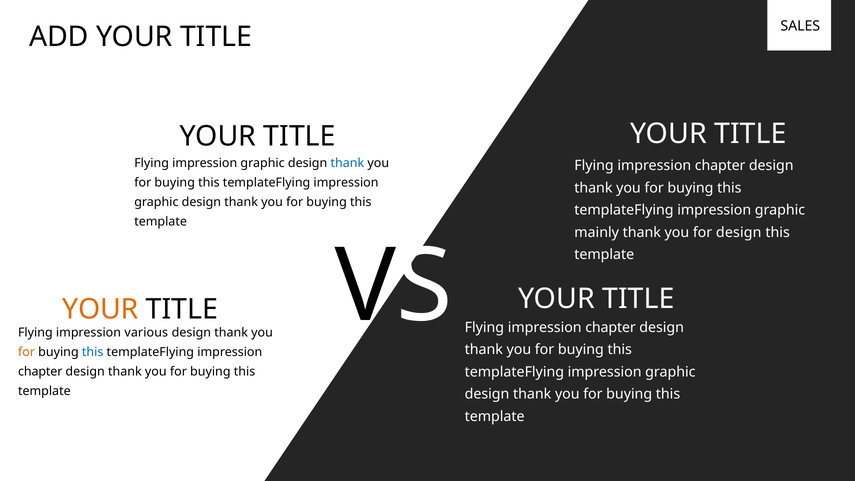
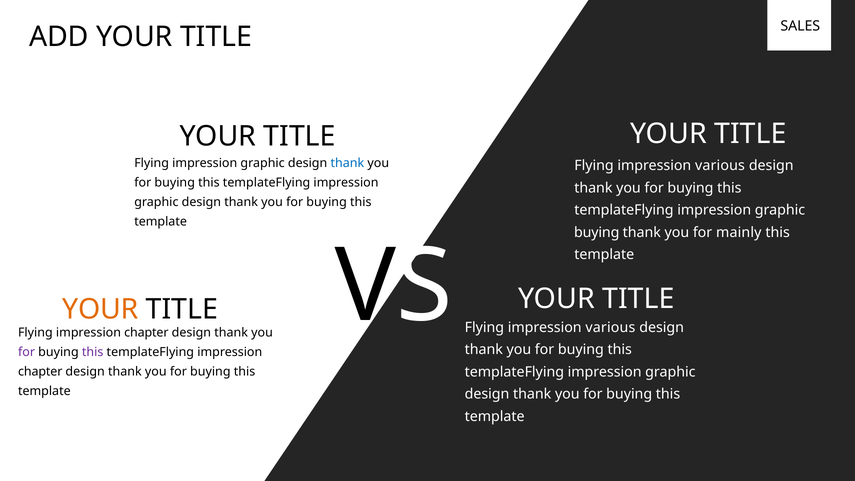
chapter: chapter -> various (720, 166)
mainly: mainly -> buying (597, 232)
for design: design -> mainly (739, 232)
chapter: chapter -> various (610, 327)
Flying impression various: various -> chapter (146, 333)
for colour: orange -> purple (27, 352)
this colour: blue -> purple (93, 352)
